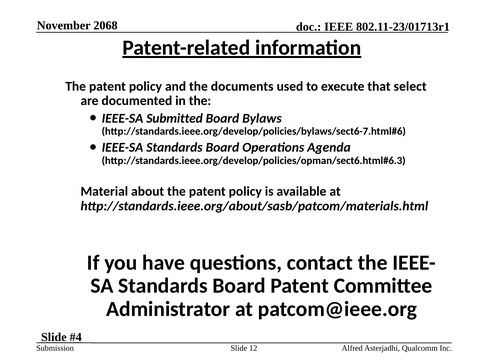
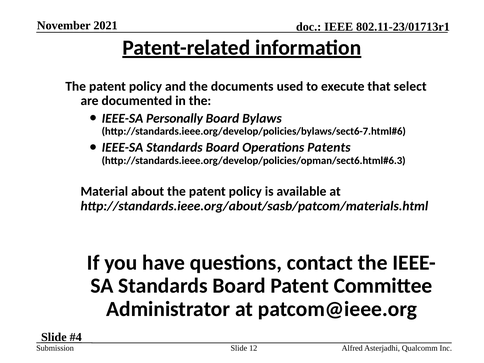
2068: 2068 -> 2021 (106, 26)
Submitted: Submitted -> Personally (175, 118)
Agenda: Agenda -> Patents (329, 147)
